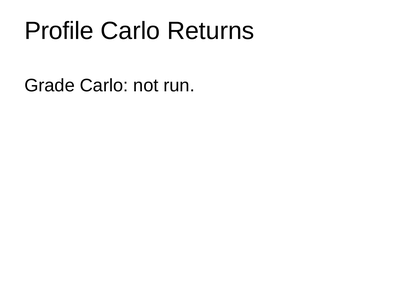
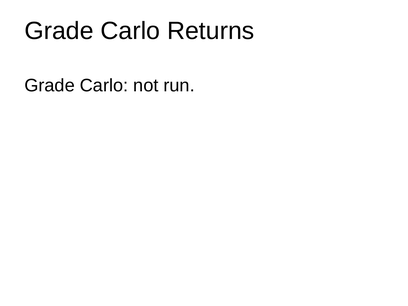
Profile: Profile -> Grade (59, 31)
